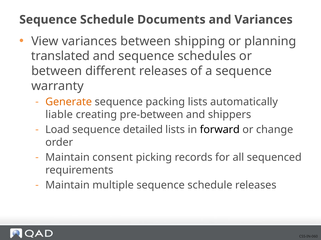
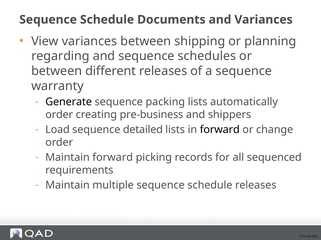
translated: translated -> regarding (60, 56)
Generate colour: orange -> black (69, 102)
liable: liable -> order (59, 115)
pre-between: pre-between -> pre-business (152, 115)
Maintain consent: consent -> forward (113, 158)
